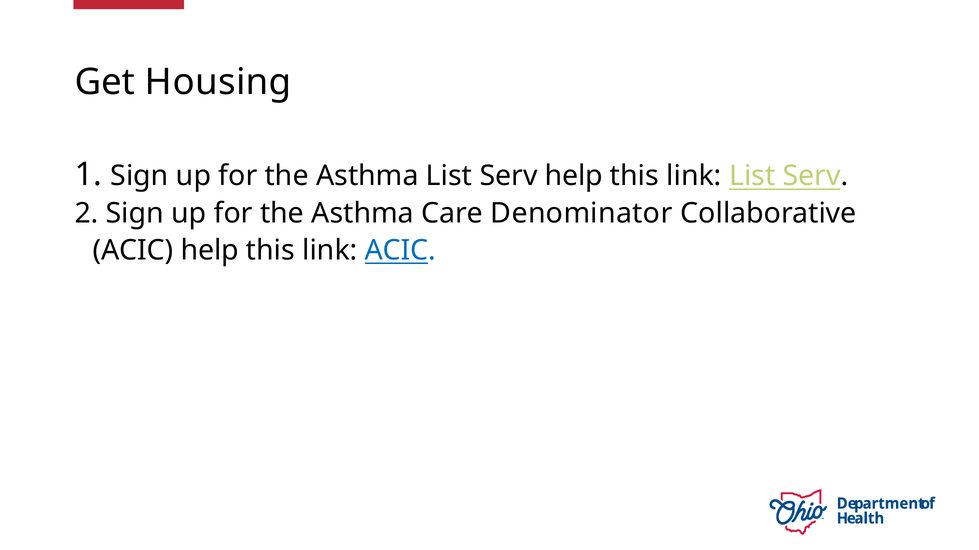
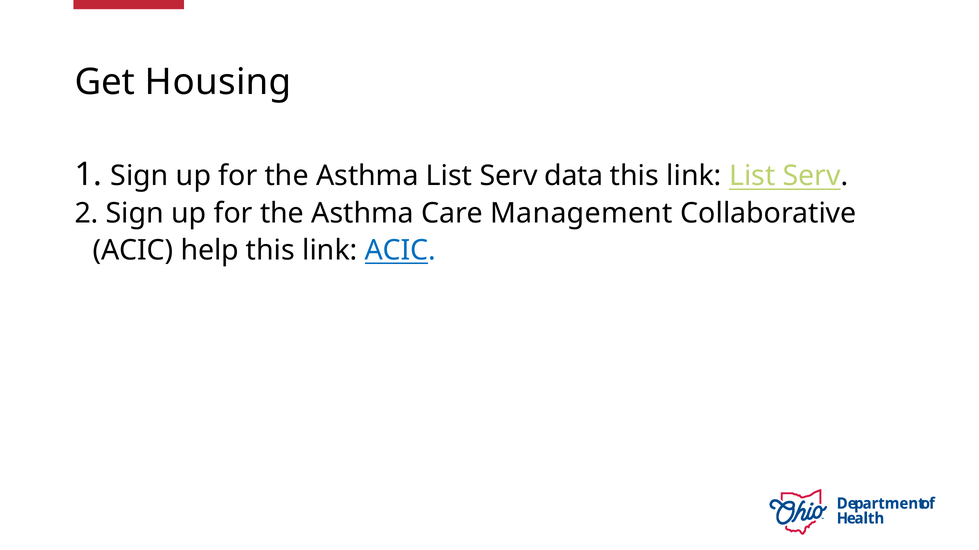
Serv help: help -> data (574, 176)
Denominator: Denominator -> Management (581, 214)
